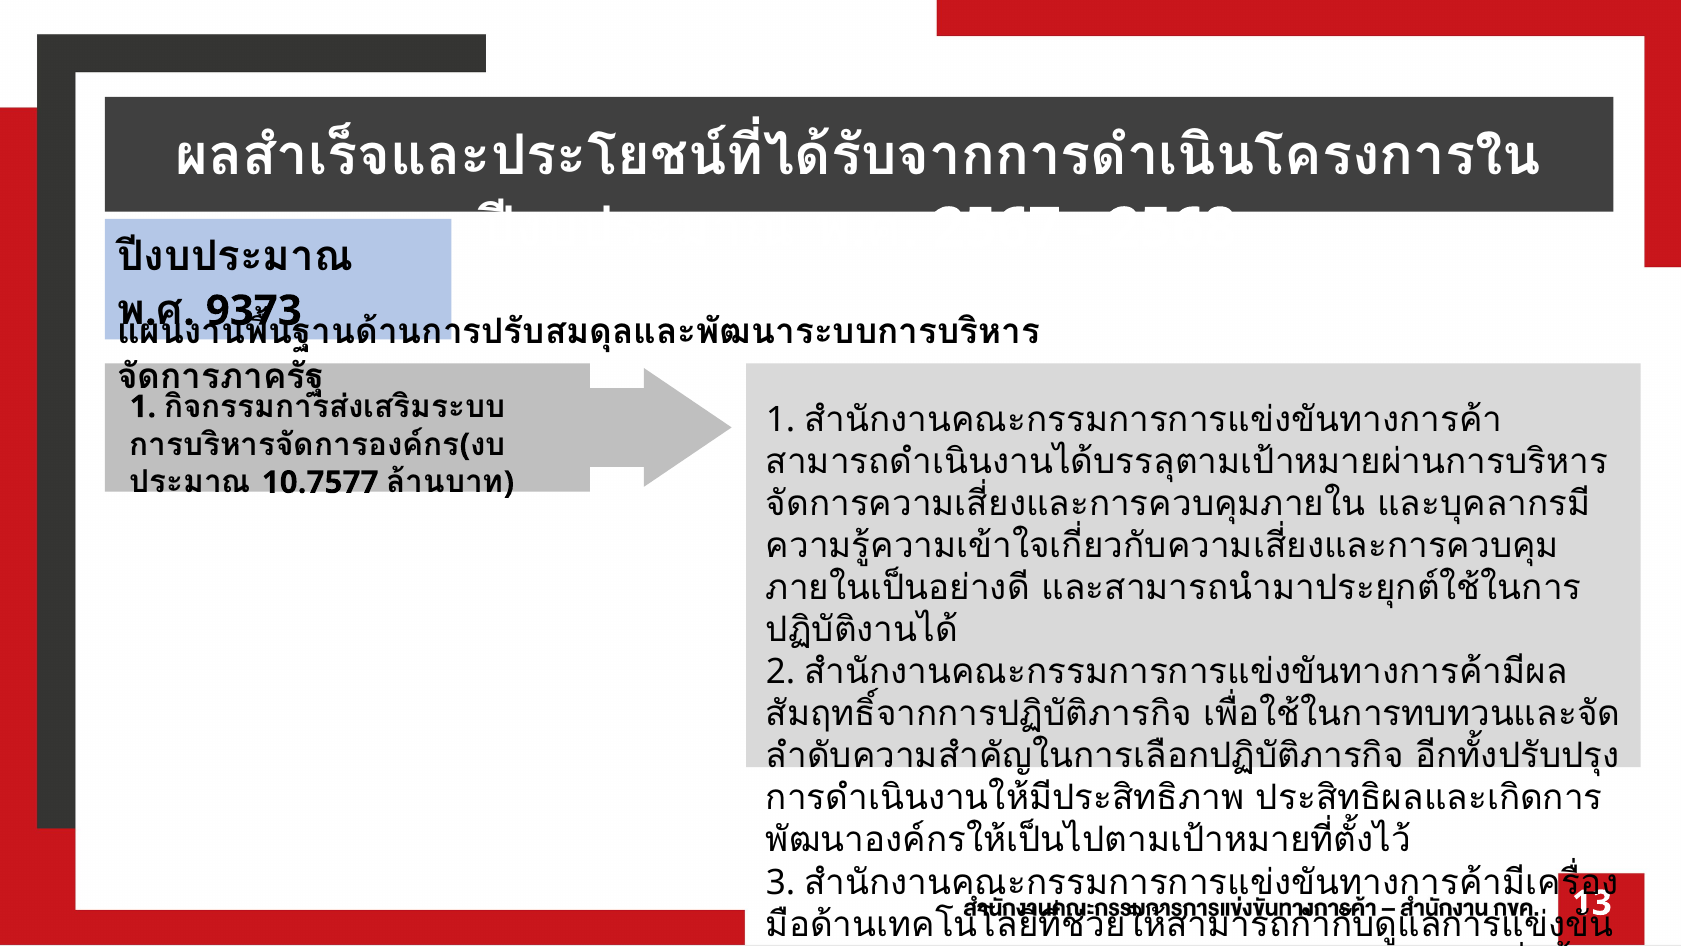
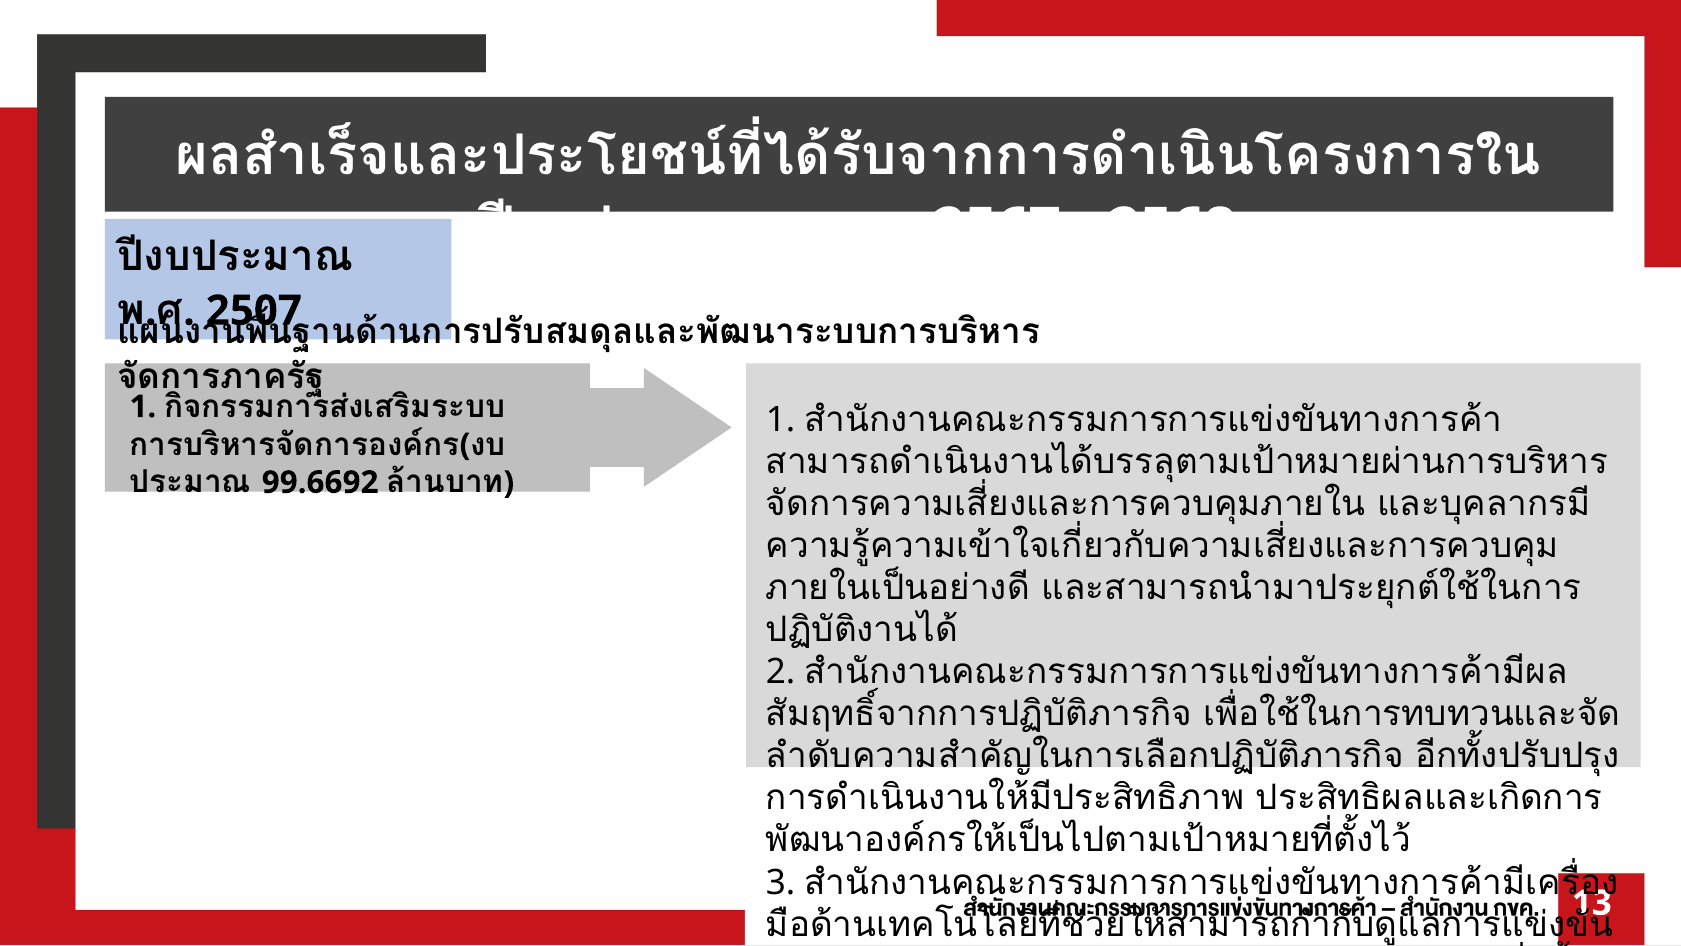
9373: 9373 -> 2507 (254, 311)
10.7577: 10.7577 -> 99.6692 (320, 482)
